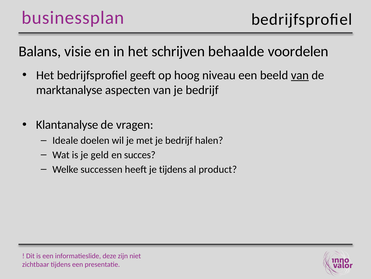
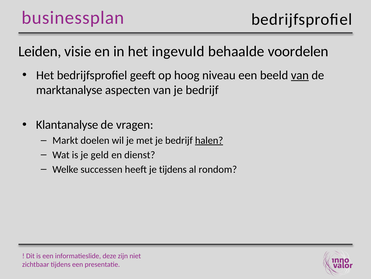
Balans: Balans -> Leiden (40, 51)
schrijven: schrijven -> ingevuld (178, 51)
Ideale: Ideale -> Markt (65, 140)
halen underline: none -> present (209, 140)
succes: succes -> dienst (140, 155)
product: product -> rondom (218, 169)
